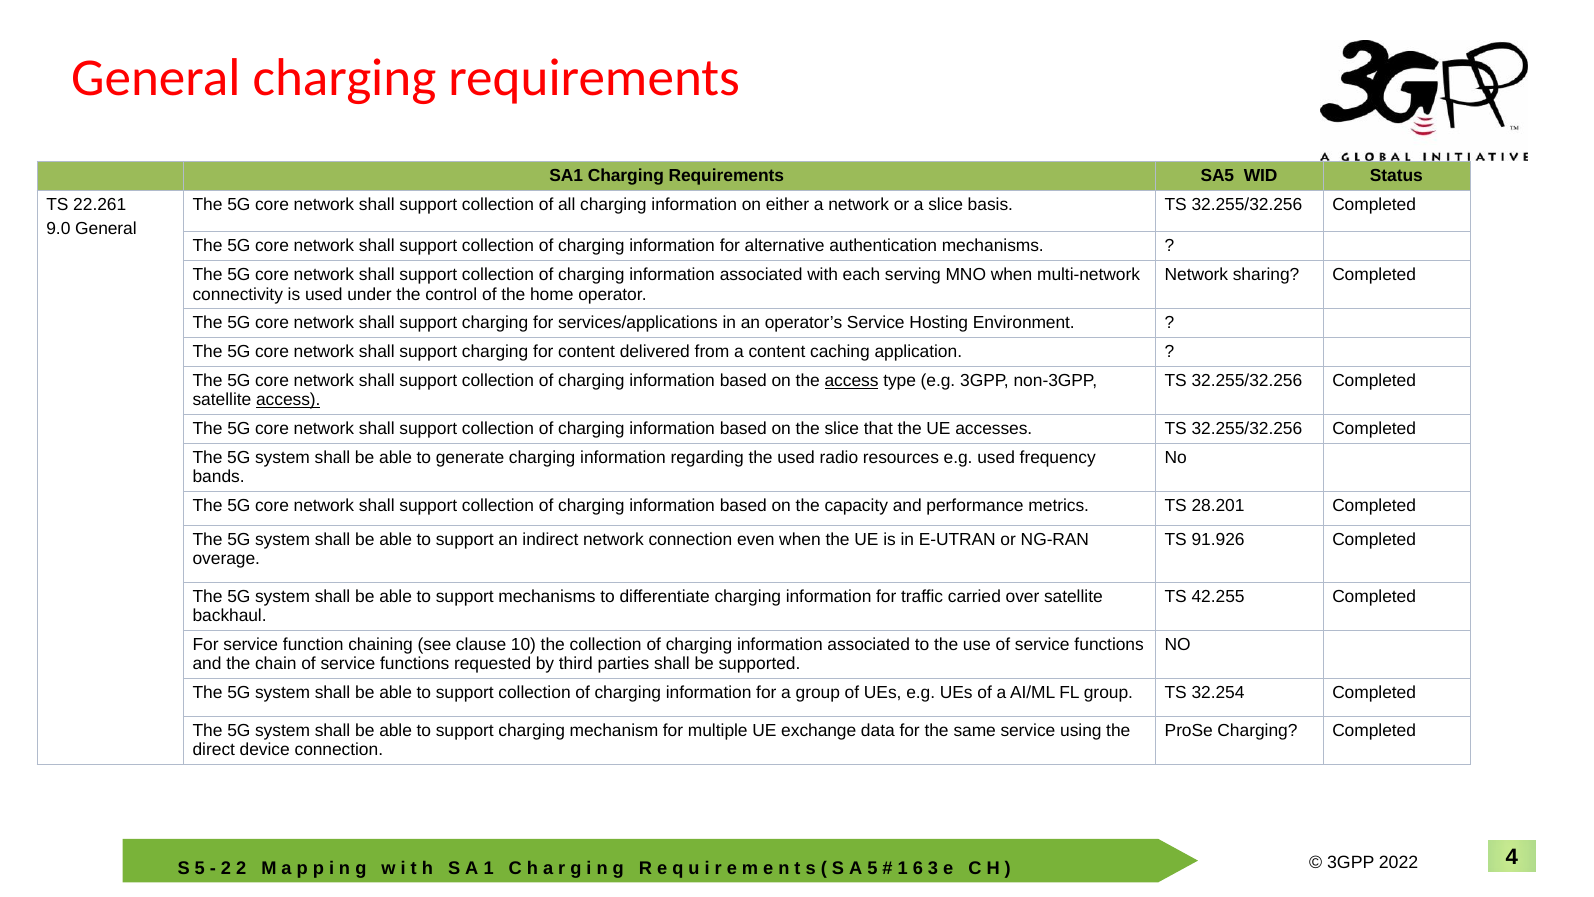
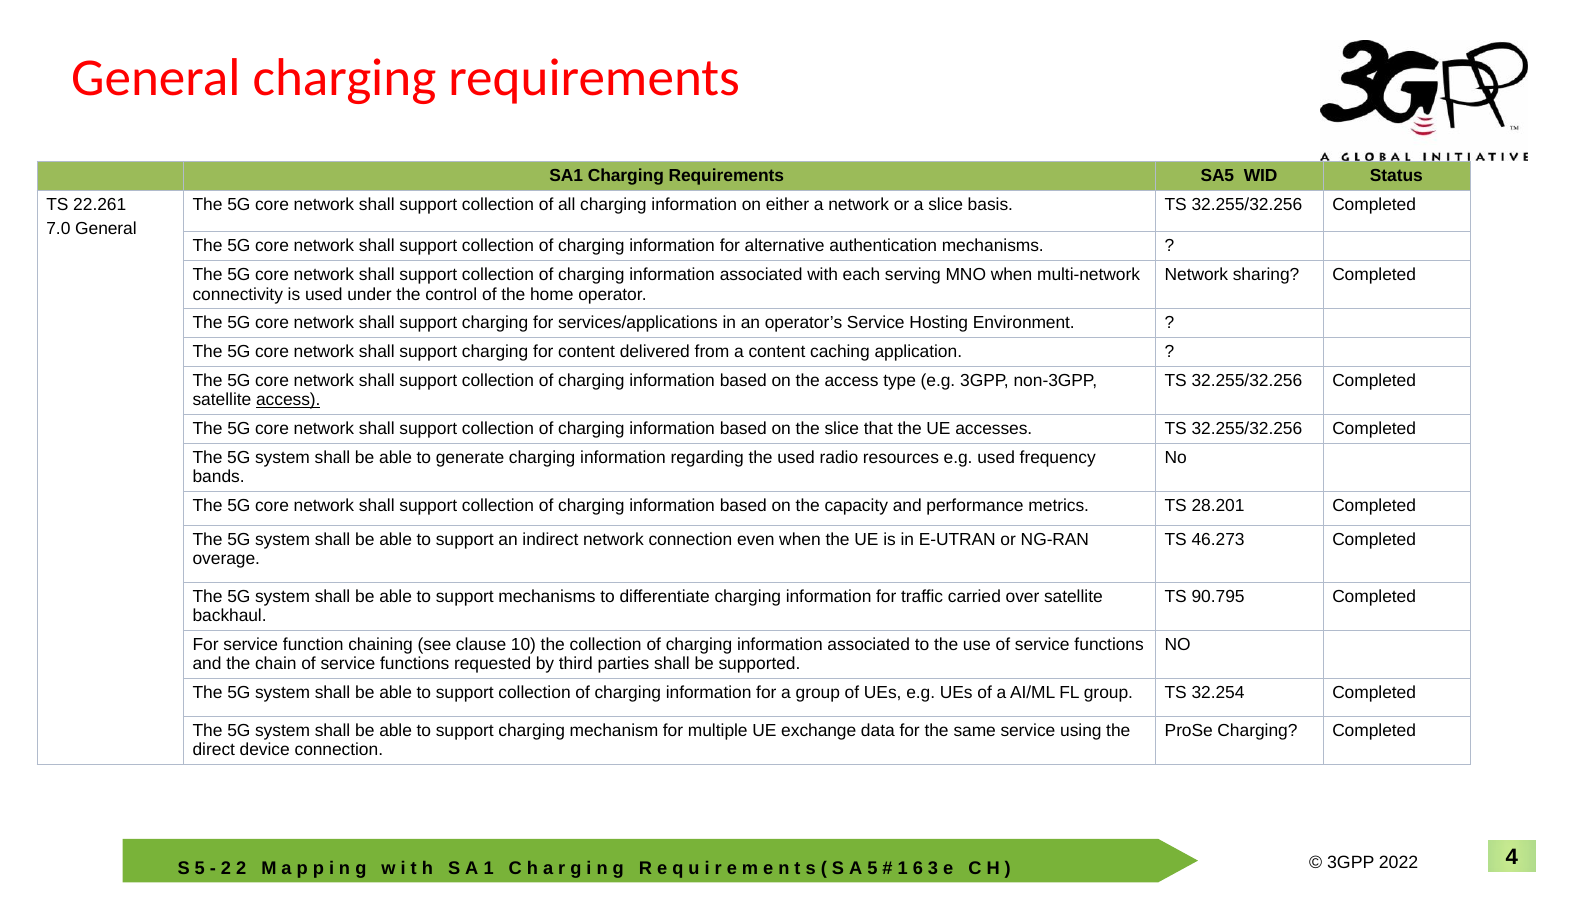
9.0: 9.0 -> 7.0 (58, 229)
access underline: present -> none (852, 381)
91.926: 91.926 -> 46.273 (1218, 540)
42.255: 42.255 -> 90.795 (1218, 596)
